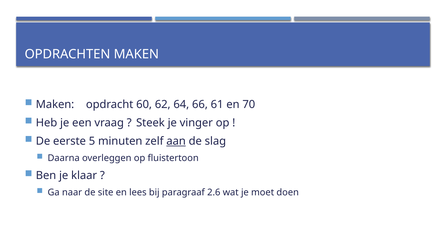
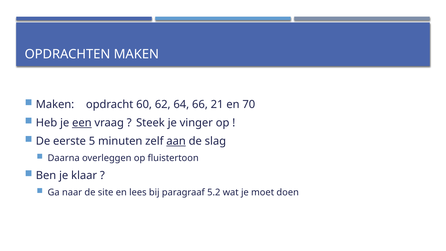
61: 61 -> 21 (217, 104)
een underline: none -> present (82, 123)
2.6: 2.6 -> 5.2 (214, 192)
